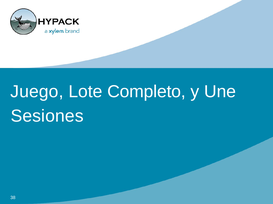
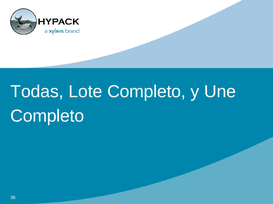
Juego: Juego -> Todas (37, 92)
Sesiones: Sesiones -> Completo (47, 116)
